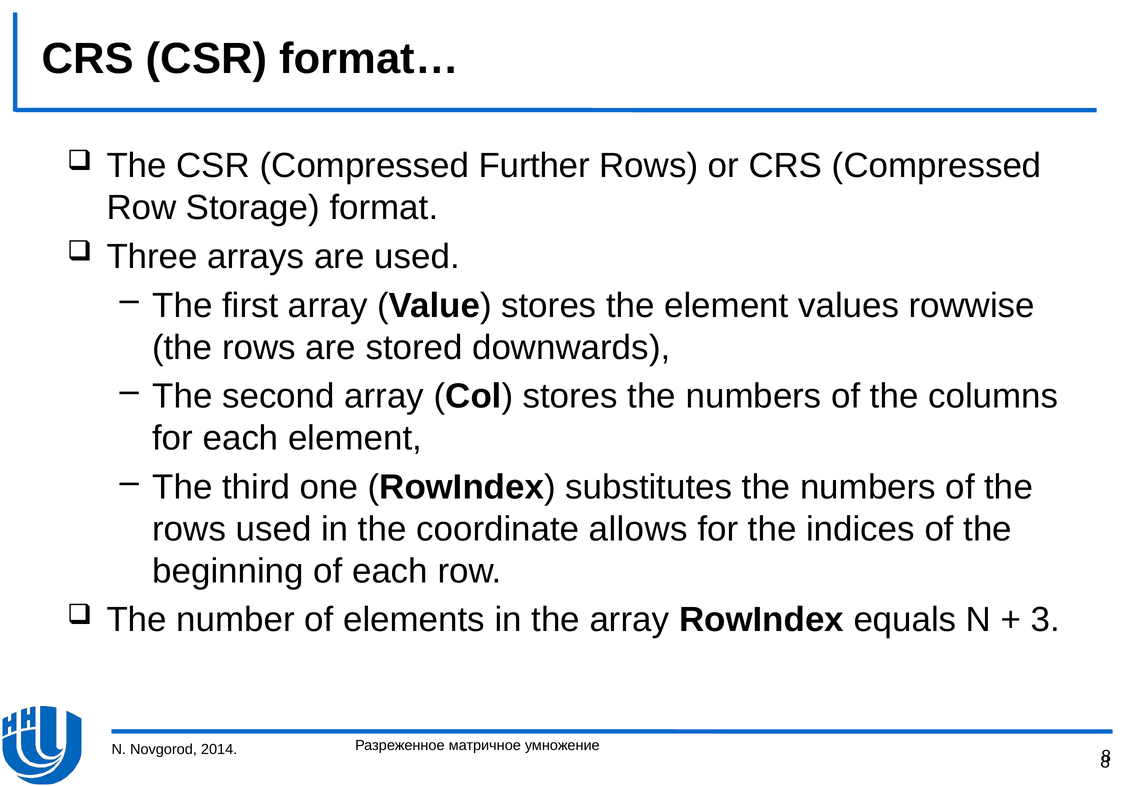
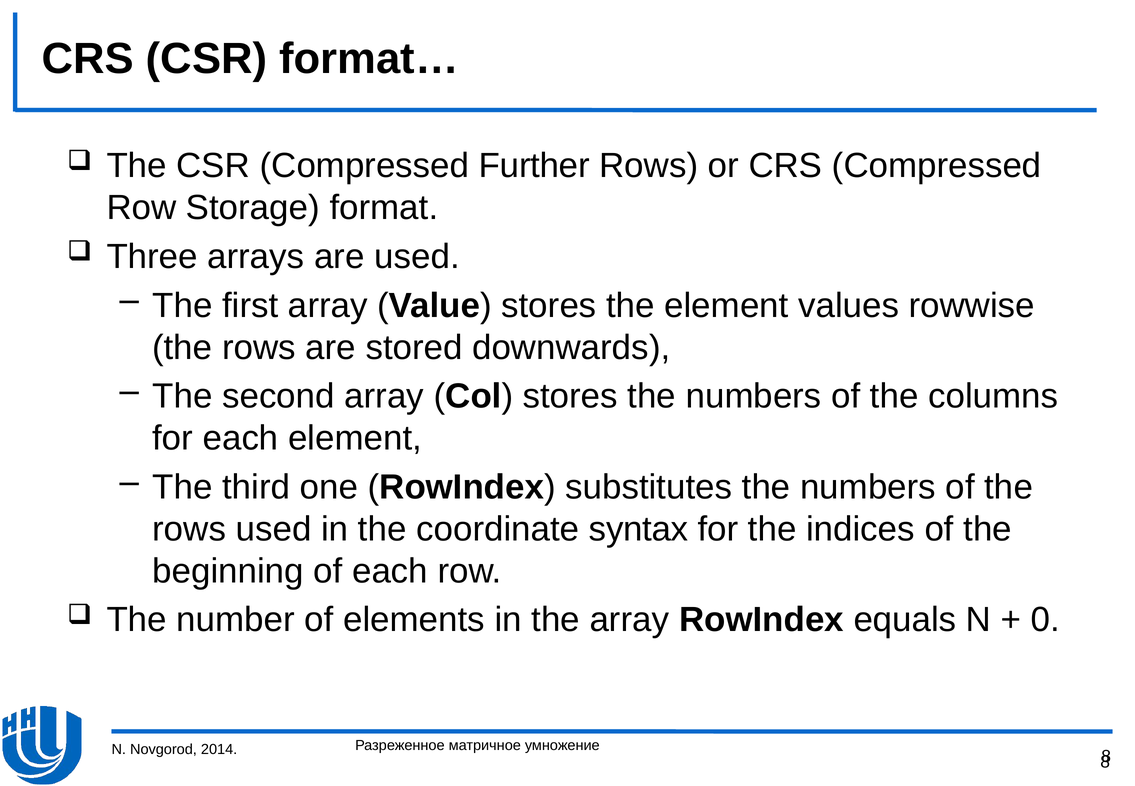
allows: allows -> syntax (639, 529)
3: 3 -> 0 (1045, 620)
